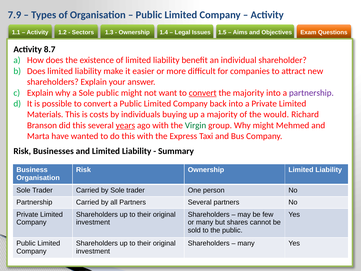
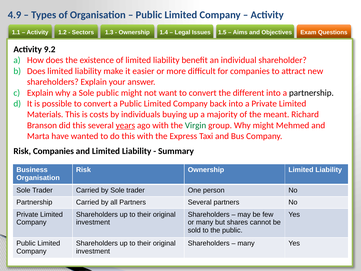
7.9: 7.9 -> 4.9 (15, 15)
8.7: 8.7 -> 9.2 (50, 49)
convert underline: present -> none (203, 93)
the majority: majority -> different (249, 93)
partnership colour: purple -> black (311, 93)
would: would -> meant (276, 114)
Risk Businesses: Businesses -> Companies (53, 151)
